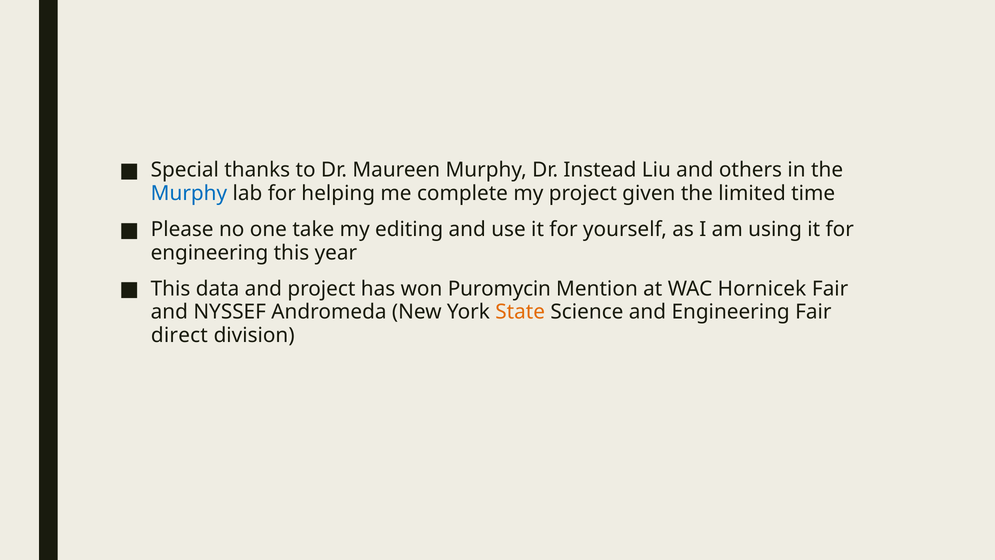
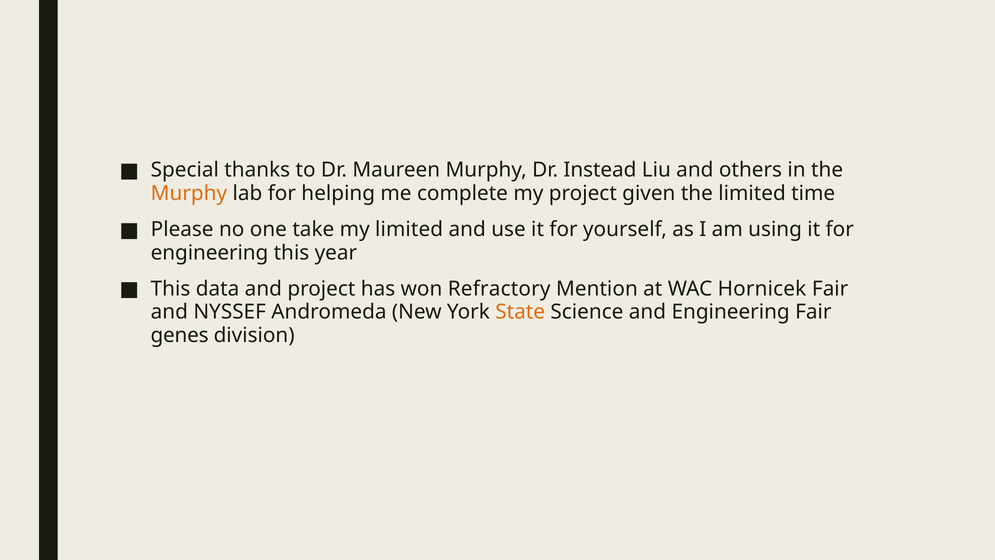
Murphy colour: blue -> orange (189, 193)
my editing: editing -> limited (409, 229)
Puromycin: Puromycin -> Refractory (499, 289)
direct: direct -> genes (180, 335)
